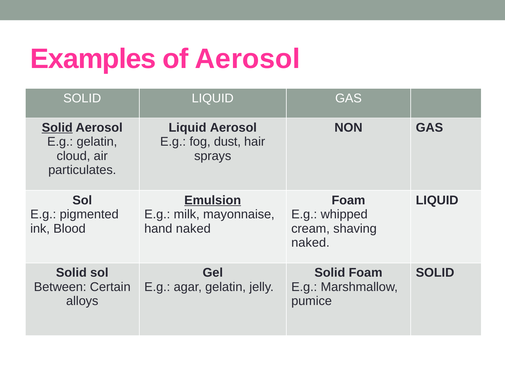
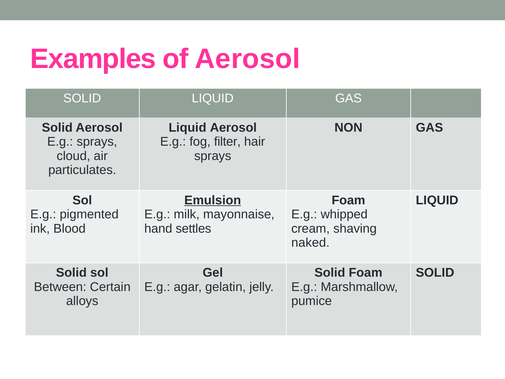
Solid underline: present -> none (57, 128)
E.g gelatin: gelatin -> sprays (97, 142)
dust: dust -> filter (227, 142)
hand naked: naked -> settles (193, 228)
